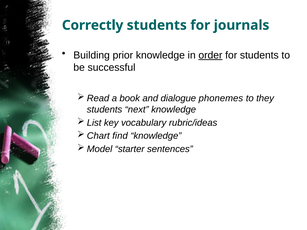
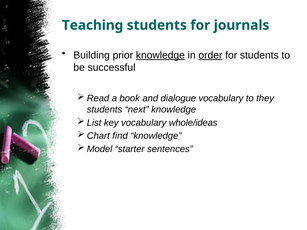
Correctly: Correctly -> Teaching (93, 25)
knowledge underline: none -> present (160, 55)
dialogue phonemes: phonemes -> vocabulary (221, 98)
rubric/ideas: rubric/ideas -> whole/ideas (193, 123)
